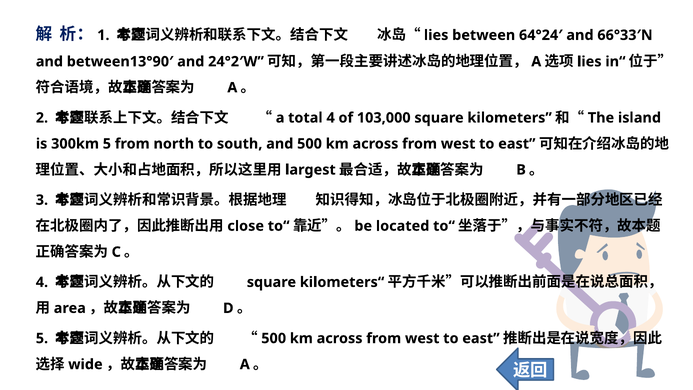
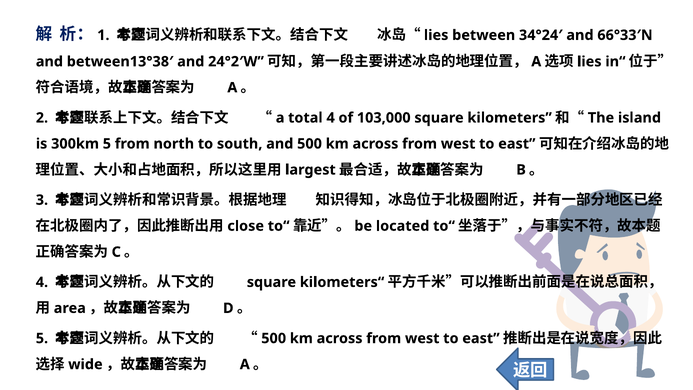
64°24′: 64°24′ -> 34°24′ (541, 35)
between13°90′: between13°90′ -> between13°38′ (120, 62)
